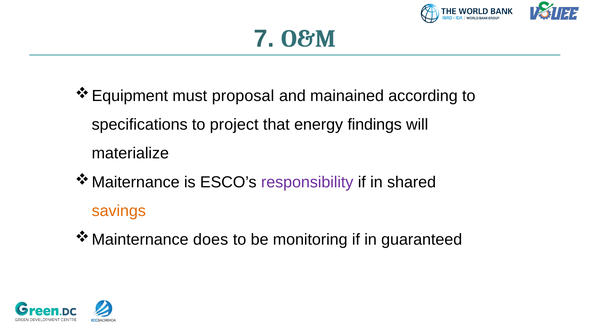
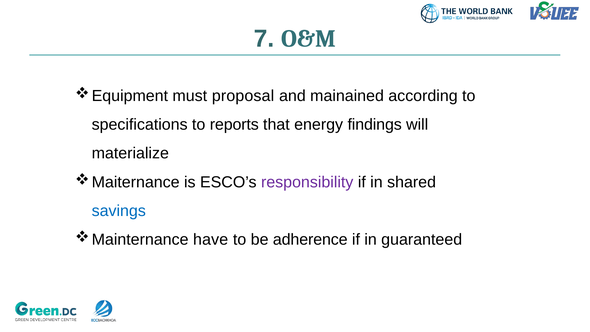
project: project -> reports (234, 125)
savings colour: orange -> blue (119, 211)
does: does -> have (211, 240)
monitoring: monitoring -> adherence (310, 240)
